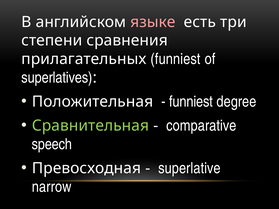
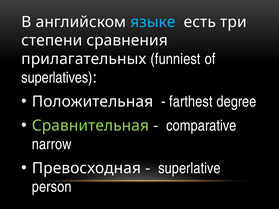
языке colour: pink -> light blue (153, 22)
funniest: funniest -> farthest (191, 102)
speech: speech -> narrow (52, 144)
narrow: narrow -> person (52, 187)
